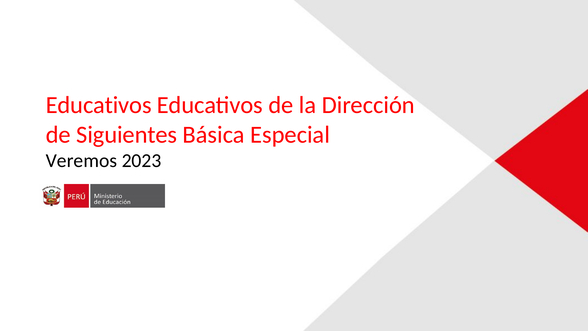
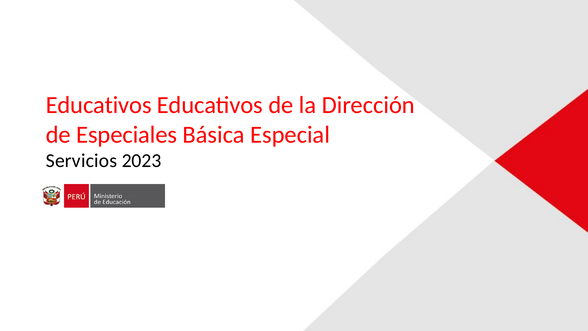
Siguientes: Siguientes -> Especiales (127, 134)
Veremos: Veremos -> Servicios (81, 161)
